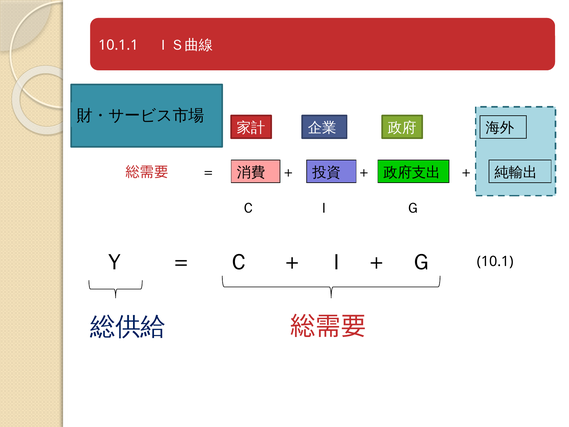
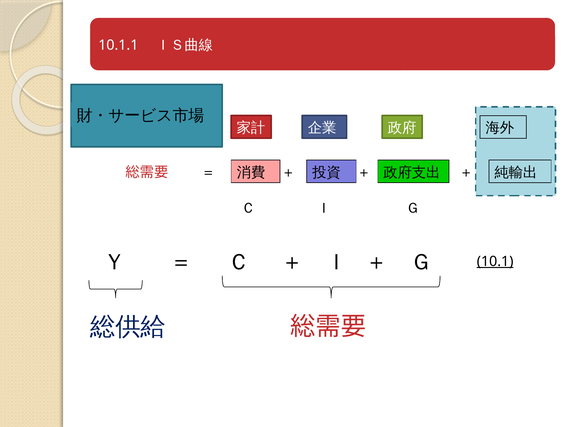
10.1 underline: none -> present (495, 261)
